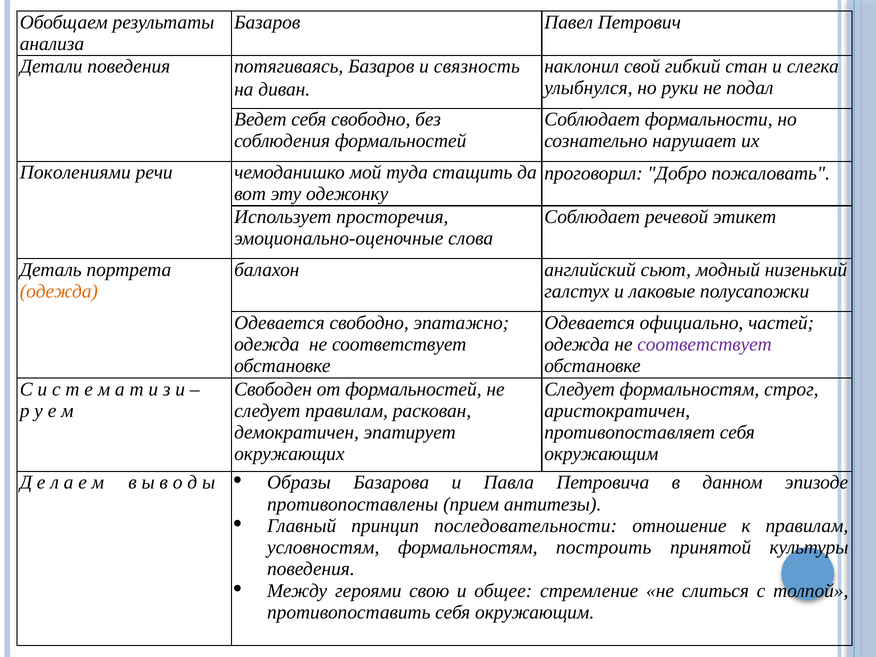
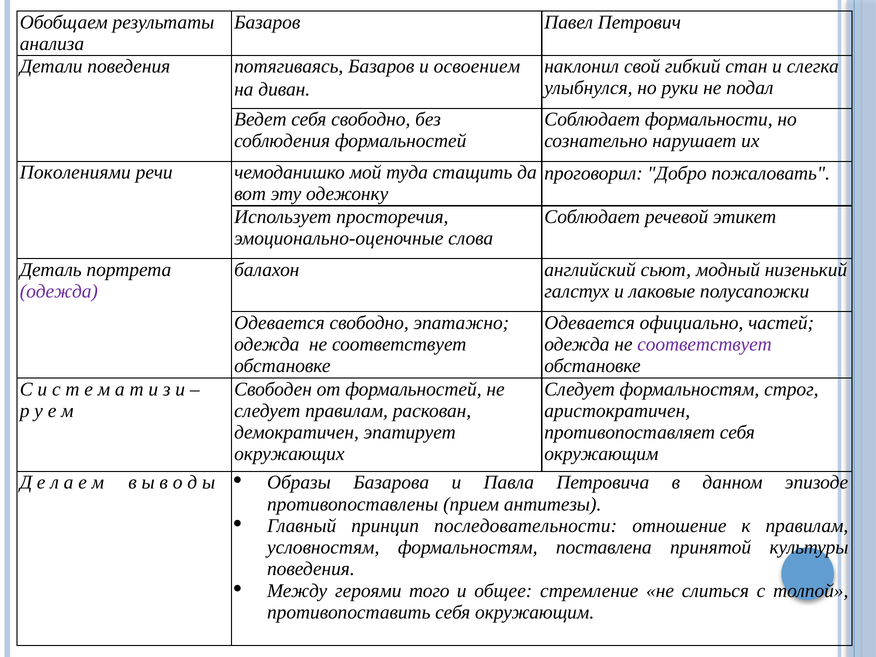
связность: связность -> освоением (477, 66)
одежда colour: orange -> purple (59, 291)
построить: построить -> поставлена (604, 547)
свою: свою -> того (429, 591)
